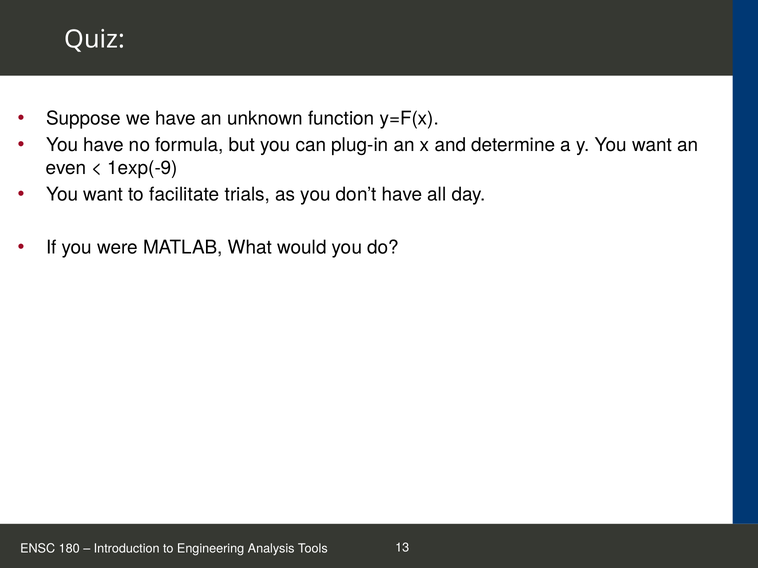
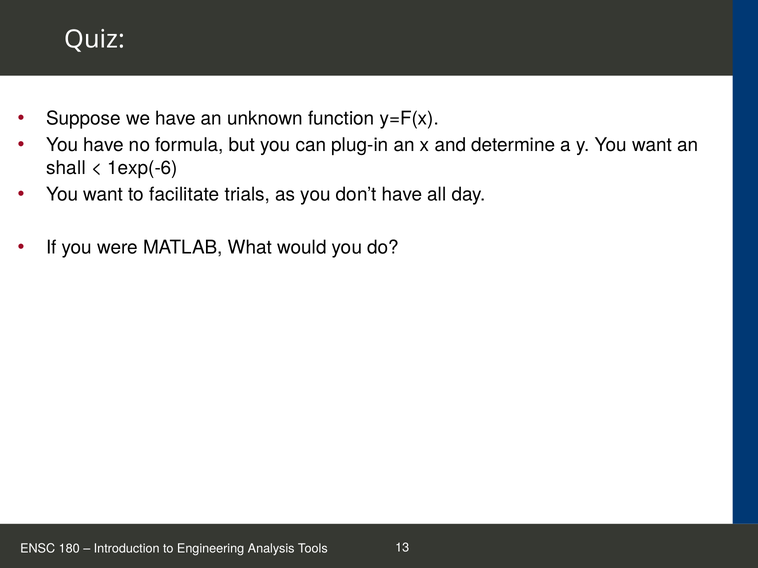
even: even -> shall (66, 168)
1exp(-9: 1exp(-9 -> 1exp(-6 (143, 168)
